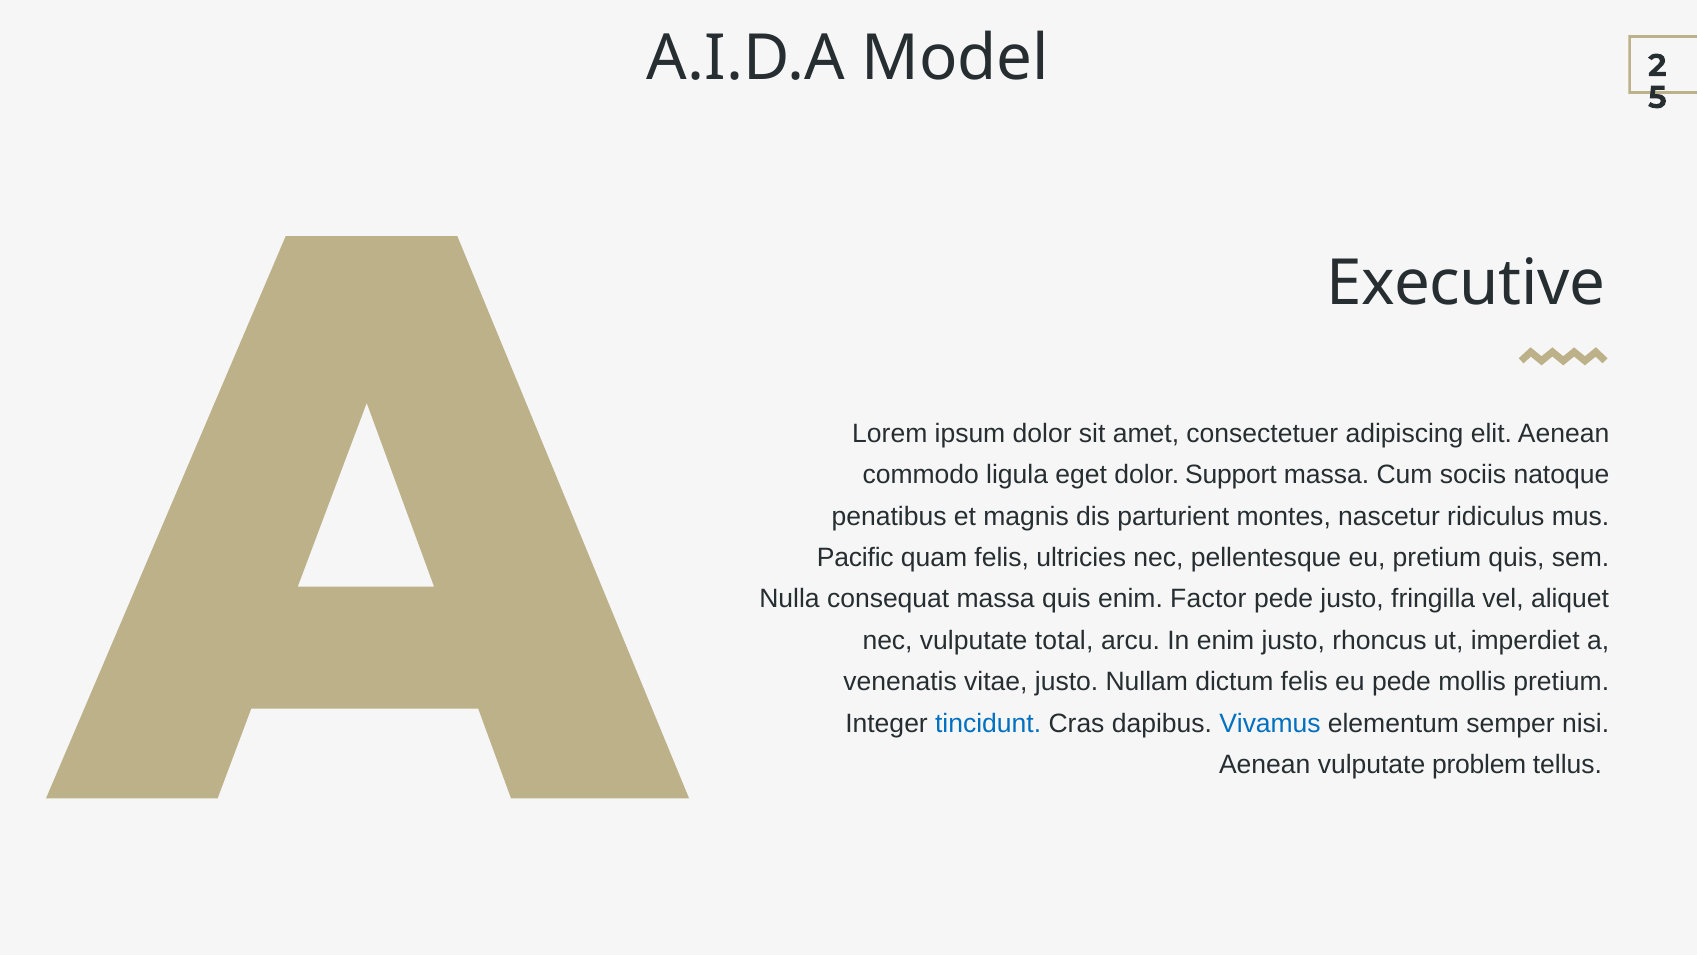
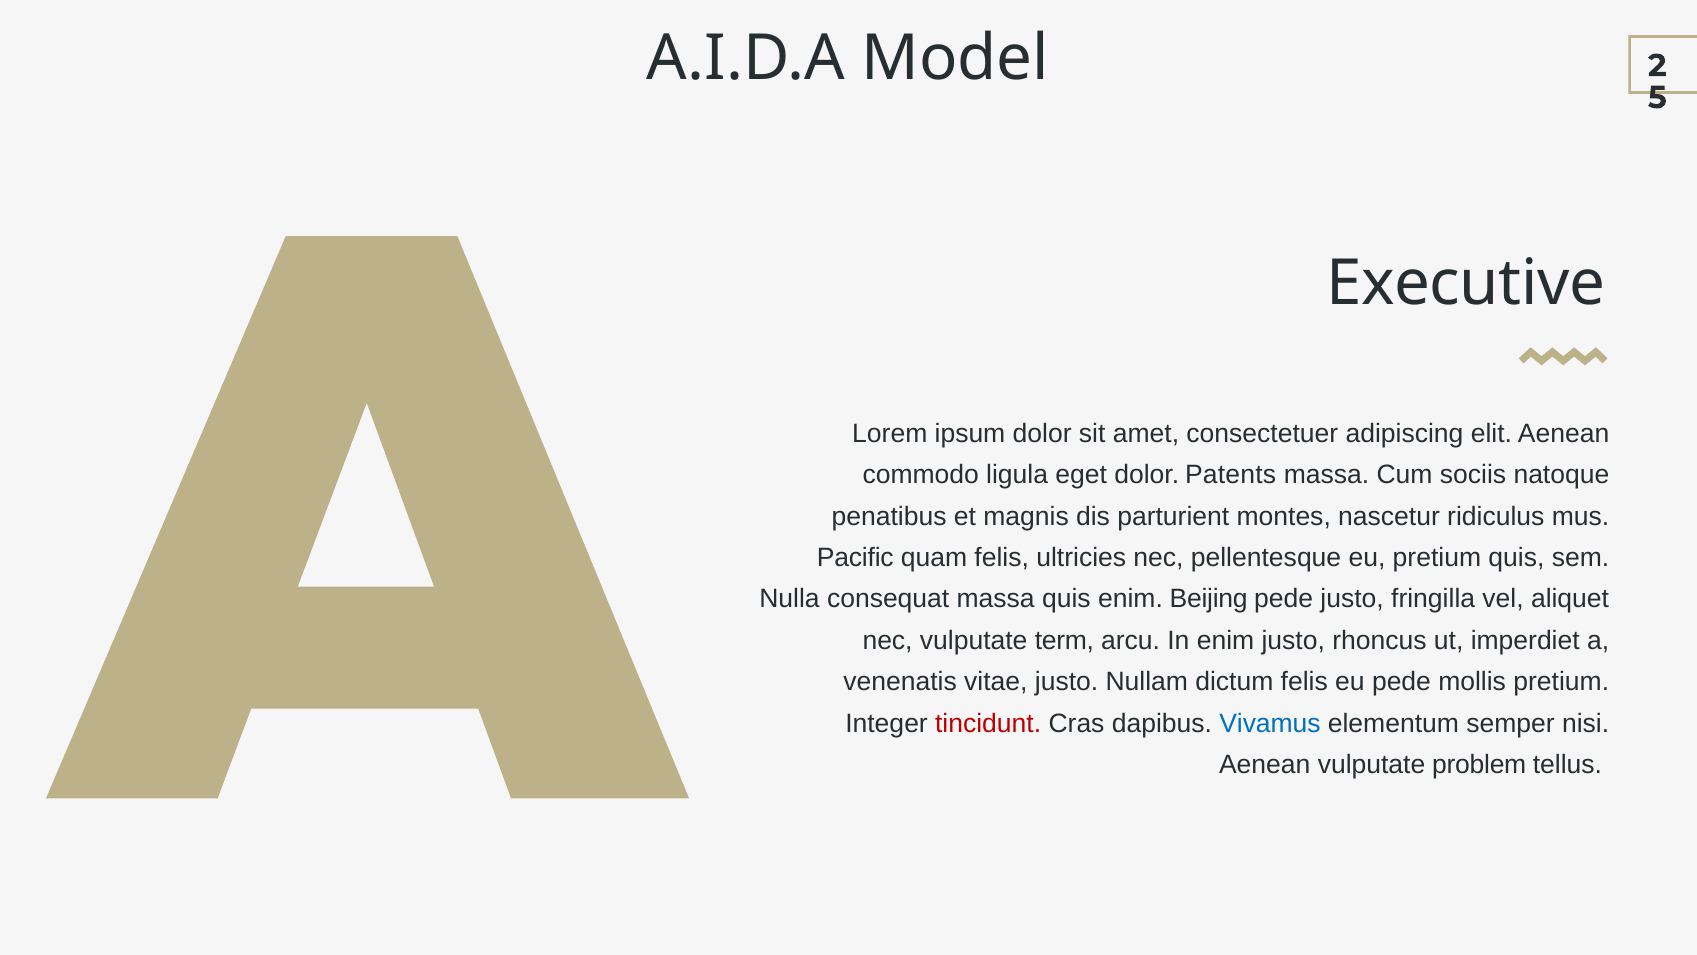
Support: Support -> Patents (1231, 475)
Factor: Factor -> Beijing (1209, 599)
total: total -> term (1064, 640)
tincidunt colour: blue -> red (988, 723)
